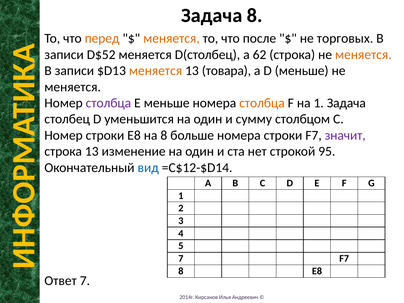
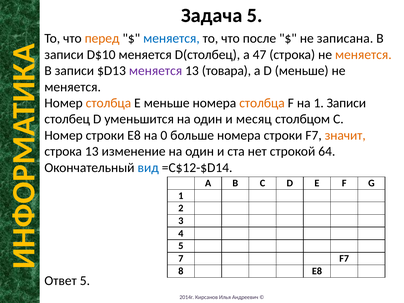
Задача 8: 8 -> 5 (255, 16)
меняется colour: orange -> blue (171, 38)
торговых: торговых -> записана (345, 38)
D$52: D$52 -> D$10 (101, 55)
62: 62 -> 47 (260, 55)
меняется colour: orange -> purple (156, 71)
столбца colour: purple -> orange (108, 103)
1 Задача: Задача -> Записи (346, 103)
сумму: сумму -> месяц (254, 119)
на 8: 8 -> 0 (164, 135)
значит colour: purple -> orange (345, 135)
95: 95 -> 64 (327, 152)
Ответ 7: 7 -> 5 (85, 281)
